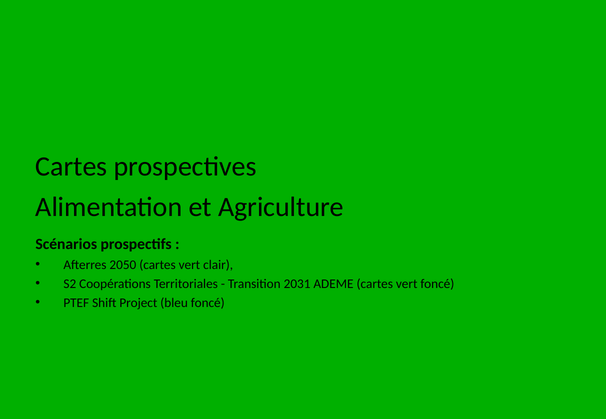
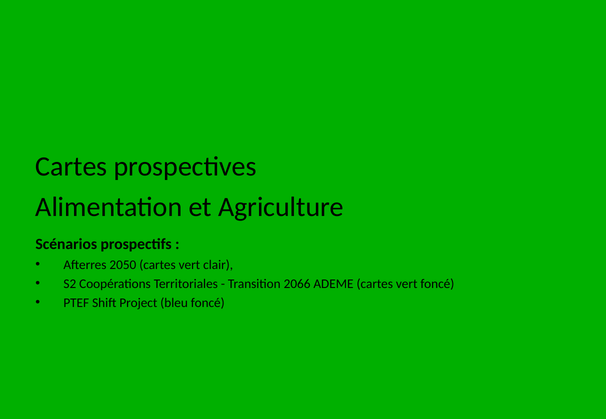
2031: 2031 -> 2066 (297, 284)
